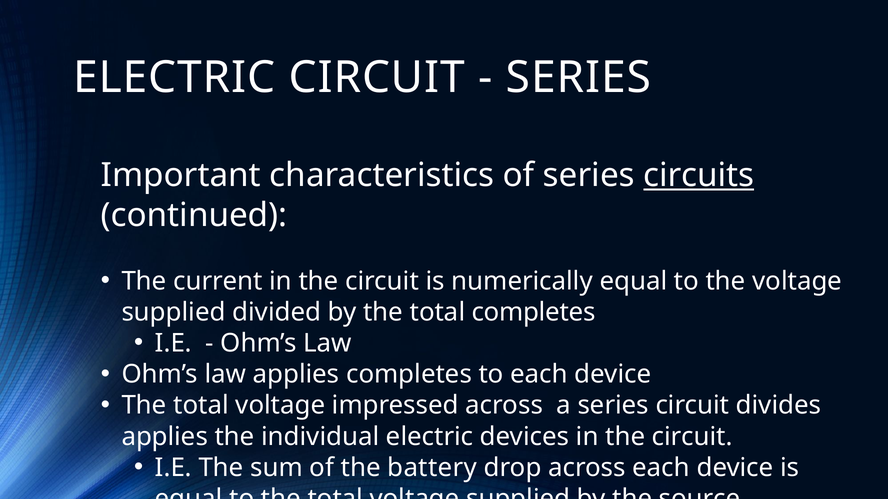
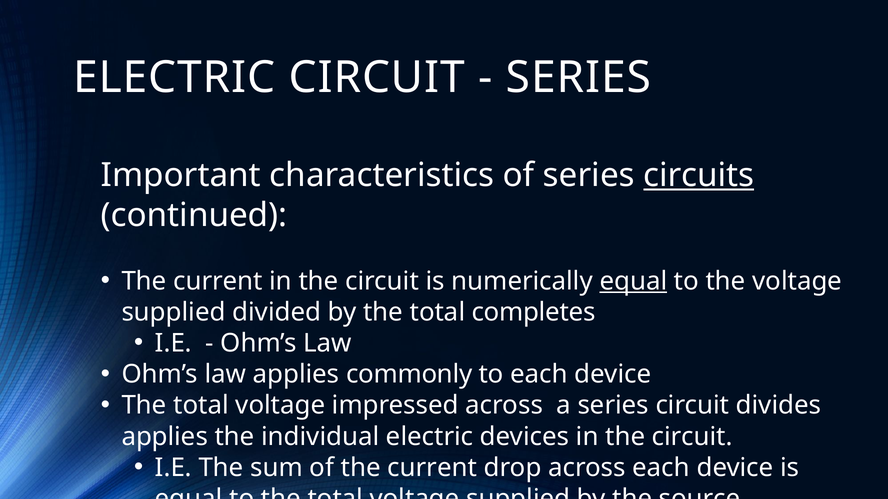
equal underline: none -> present (633, 282)
applies completes: completes -> commonly (409, 375)
of the battery: battery -> current (432, 468)
